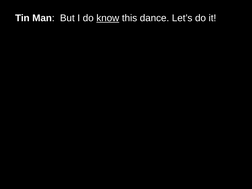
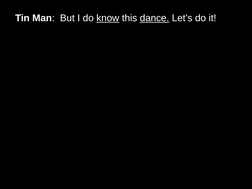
dance underline: none -> present (155, 18)
